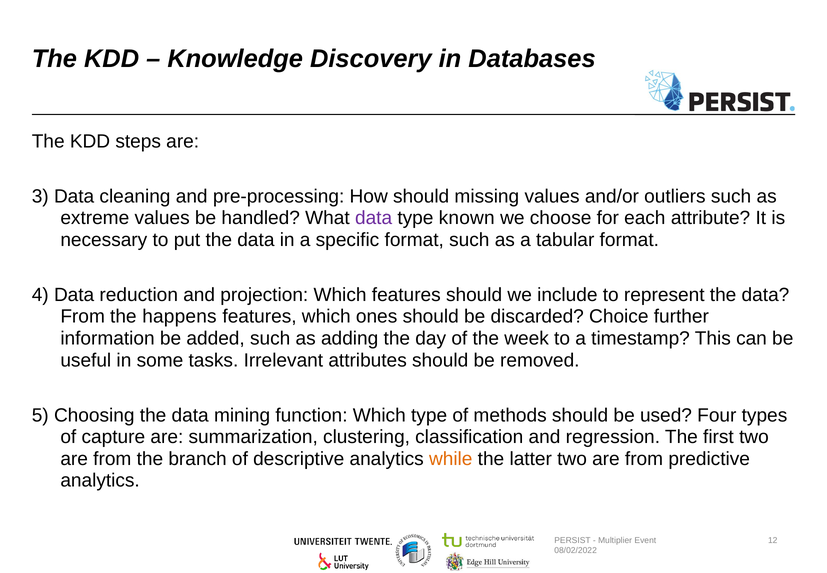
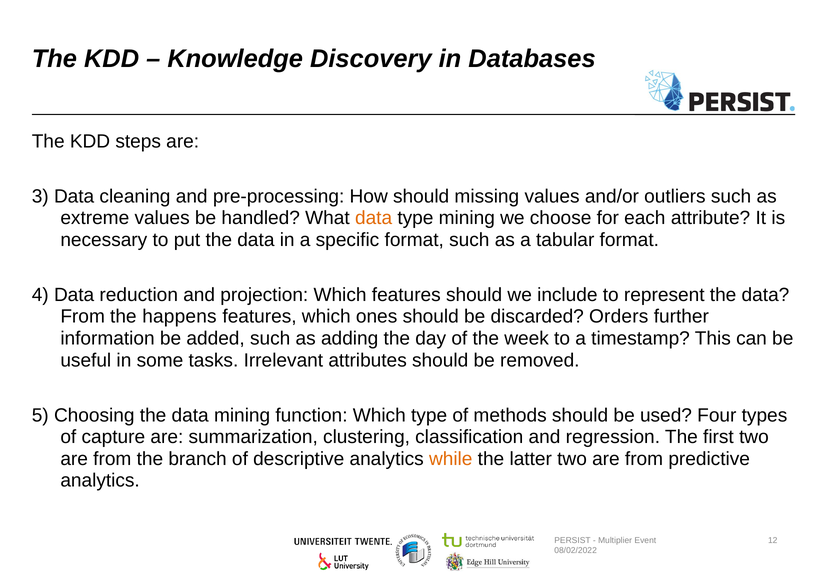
data colour: purple -> orange (374, 218)
type known: known -> mining (467, 218)
Choice: Choice -> Orders (619, 316)
